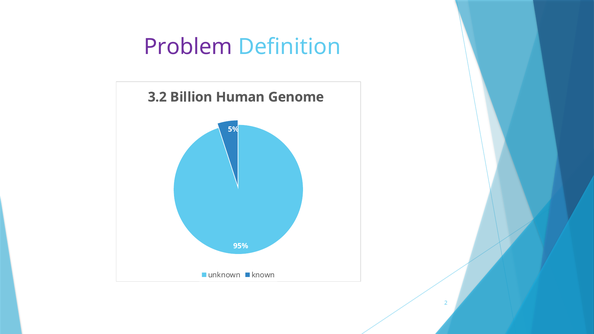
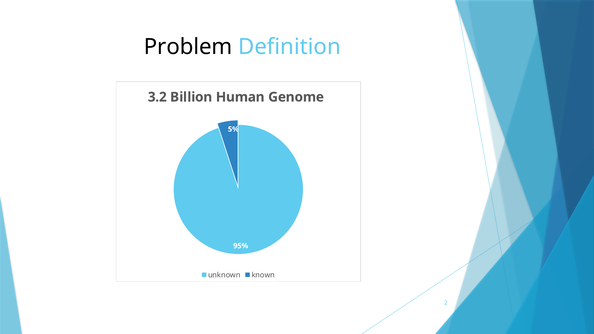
Problem colour: purple -> black (188, 47)
